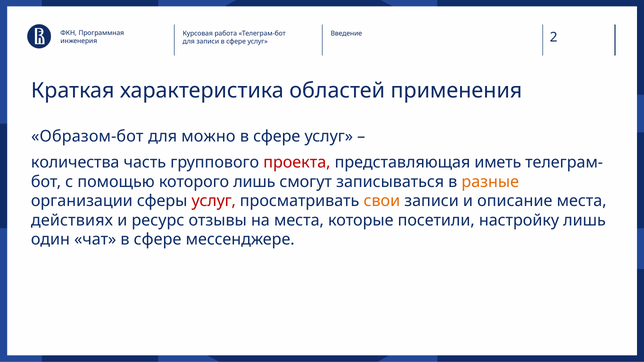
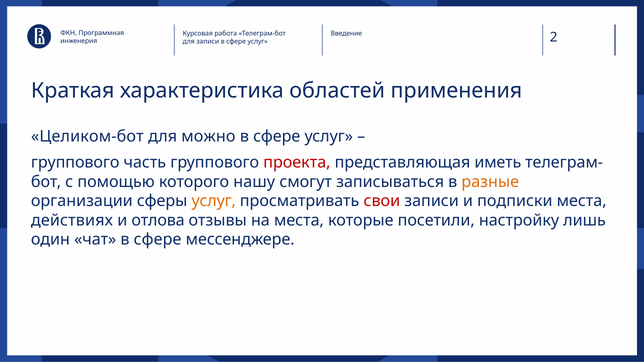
Образом-бот: Образом-бот -> Целиком-бот (87, 136)
количества: количества -> группового (75, 163)
которого лишь: лишь -> нашу (254, 182)
услуг colour: red -> orange (214, 201)
свои colour: orange -> red (382, 201)
описание: описание -> подписки (515, 201)
ресурс: ресурс -> отлова (158, 220)
